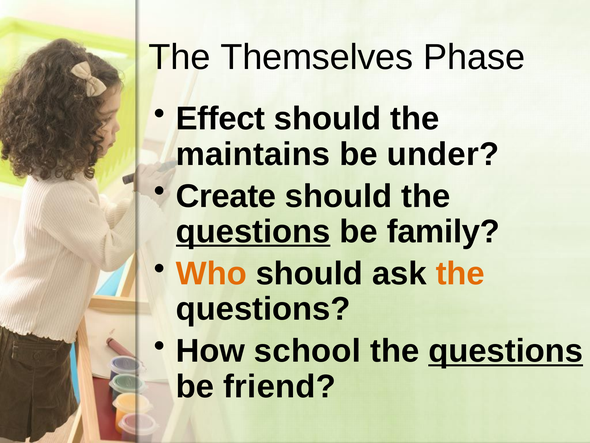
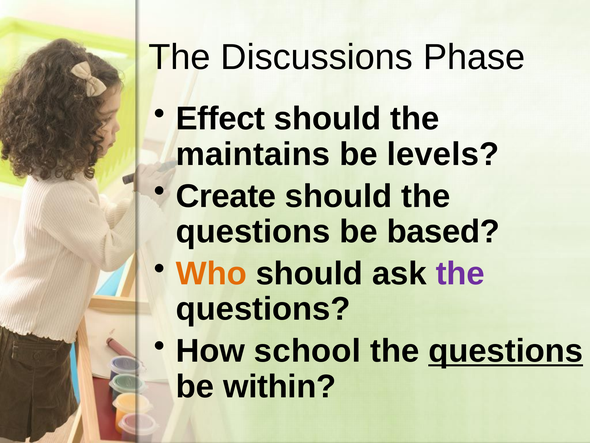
Themselves: Themselves -> Discussions (317, 57)
under: under -> levels (443, 154)
questions underline: present -> none (253, 231)
family: family -> based (443, 231)
the colour: orange -> purple (460, 273)
friend: friend -> within (280, 386)
